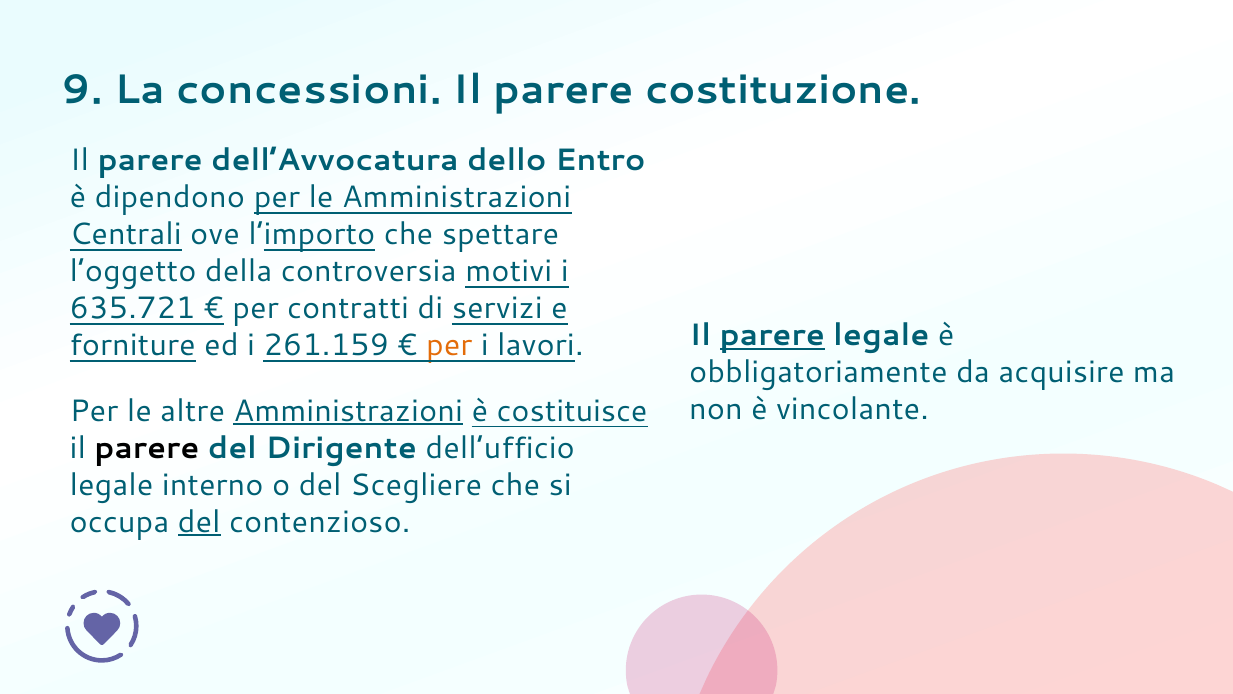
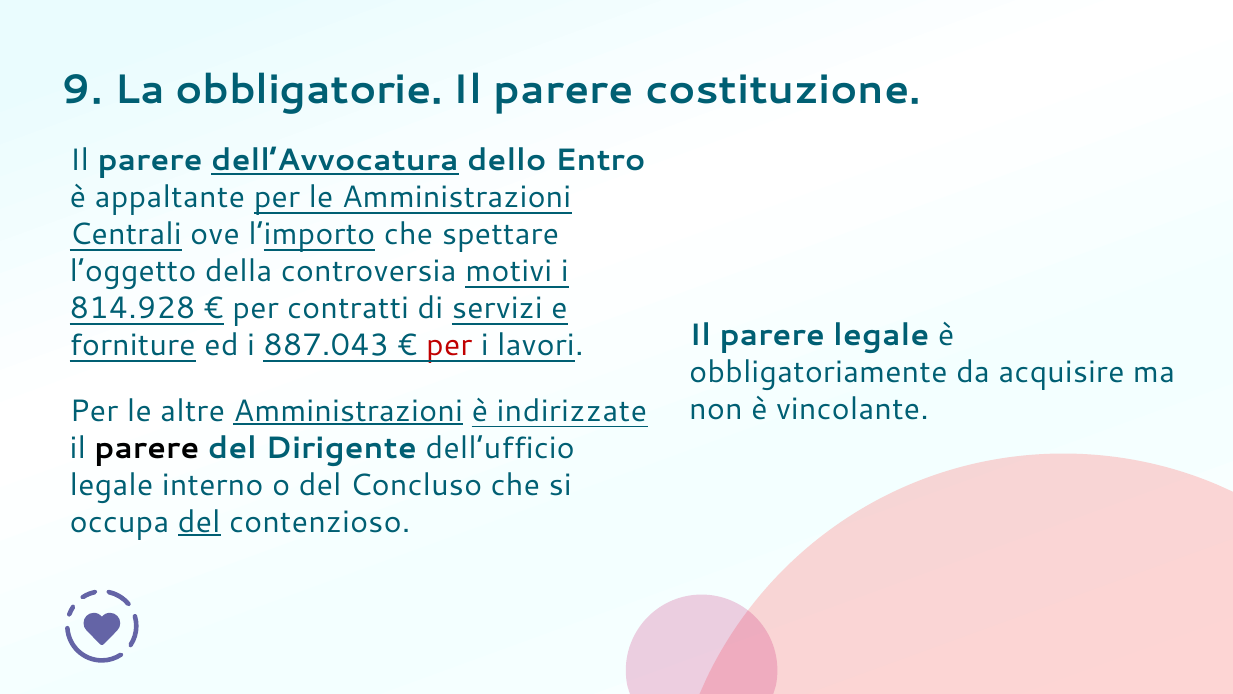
concessioni: concessioni -> obbligatorie (309, 90)
dell’Avvocatura underline: none -> present (335, 160)
dipendono: dipendono -> appaltante (170, 197)
635.721: 635.721 -> 814.928 (133, 308)
parere underline: present -> none (772, 335)
261.159: 261.159 -> 887.043 (326, 345)
per colour: orange -> red (449, 345)
costituisce: costituisce -> indirizzate (572, 411)
Scegliere: Scegliere -> Concluso (416, 485)
